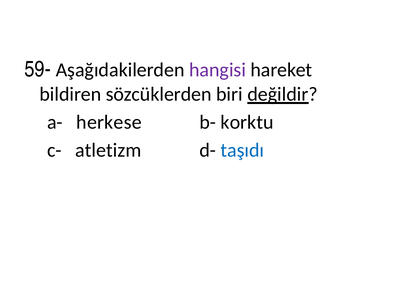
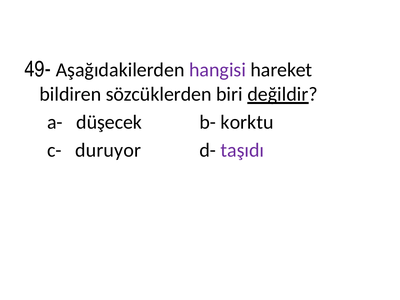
59-: 59- -> 49- (38, 69)
herkese: herkese -> düşecek (109, 122)
atletizm: atletizm -> duruyor (108, 150)
taşıdı colour: blue -> purple (242, 150)
